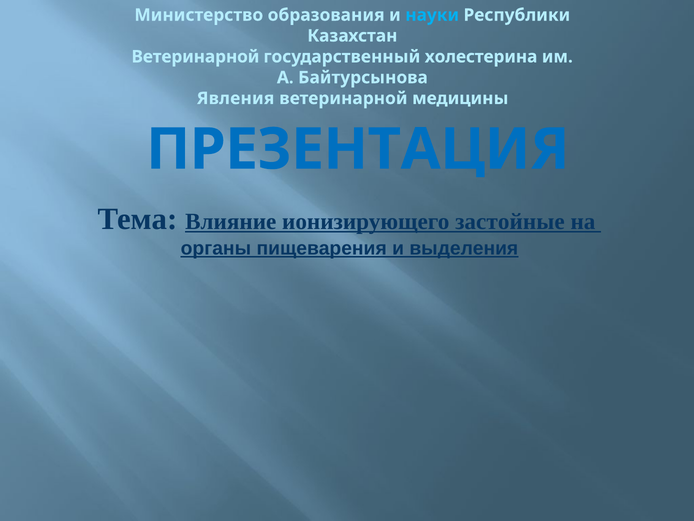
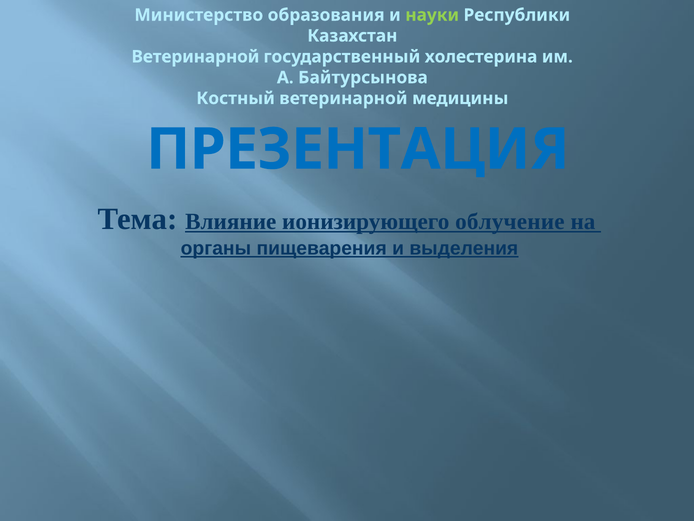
науки colour: light blue -> light green (432, 15)
Явления: Явления -> Костный (236, 98)
застойные: застойные -> облучение (510, 221)
